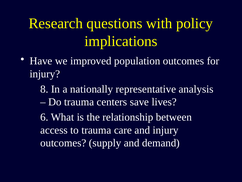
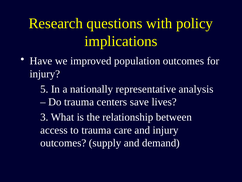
8: 8 -> 5 (44, 89)
6: 6 -> 3 (44, 117)
